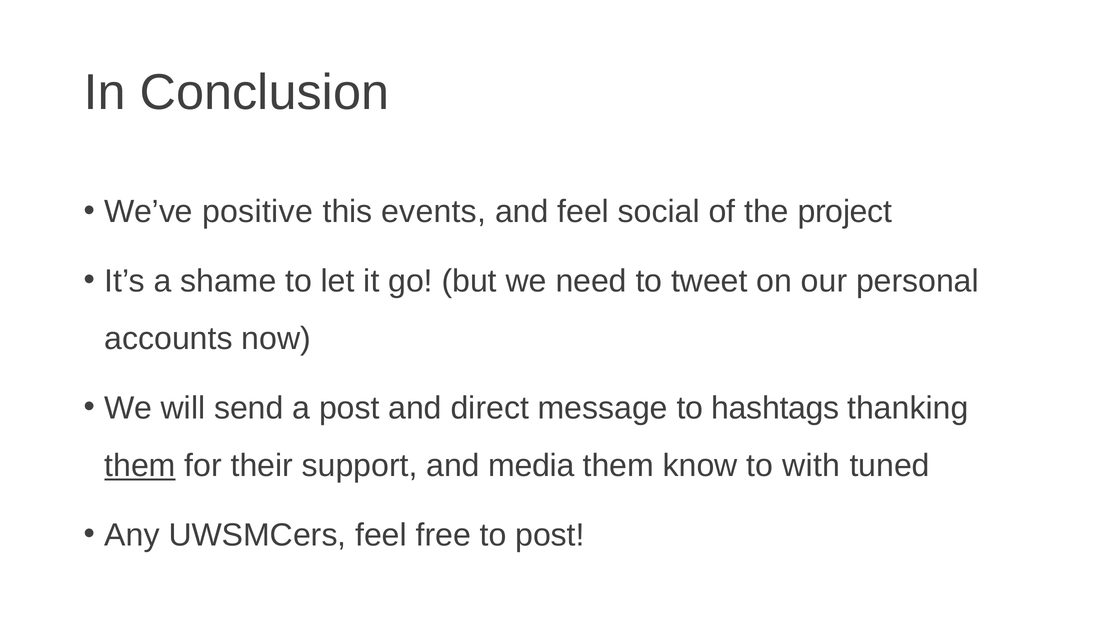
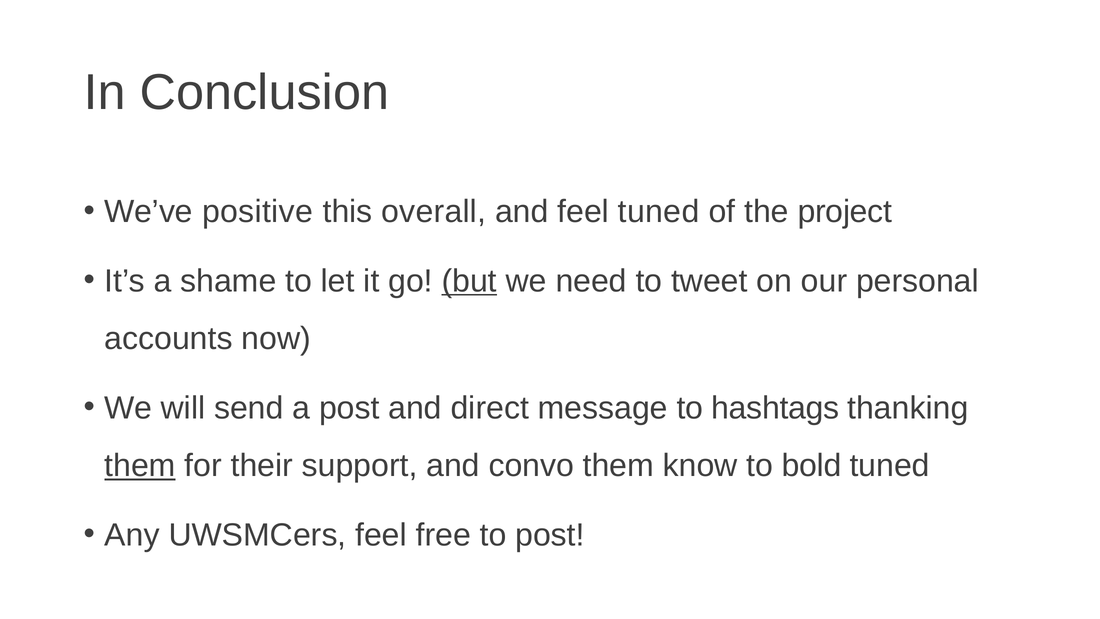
events: events -> overall (434, 212)
feel social: social -> tuned (659, 212)
but underline: none -> present (469, 281)
media: media -> convo (531, 466)
with: with -> bold (812, 466)
